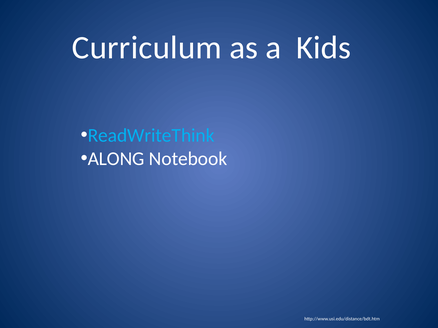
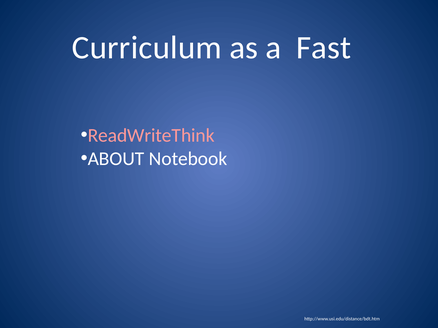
Kids: Kids -> Fast (324, 48)
ReadWriteThink colour: light blue -> pink (151, 136)
ALONG: ALONG -> ABOUT (116, 159)
